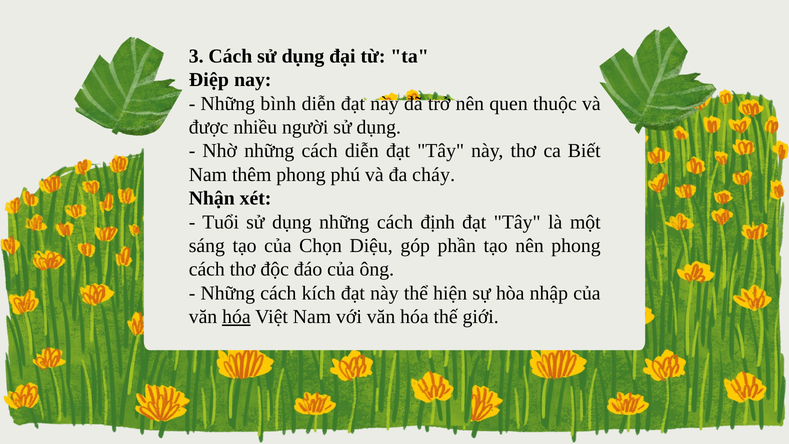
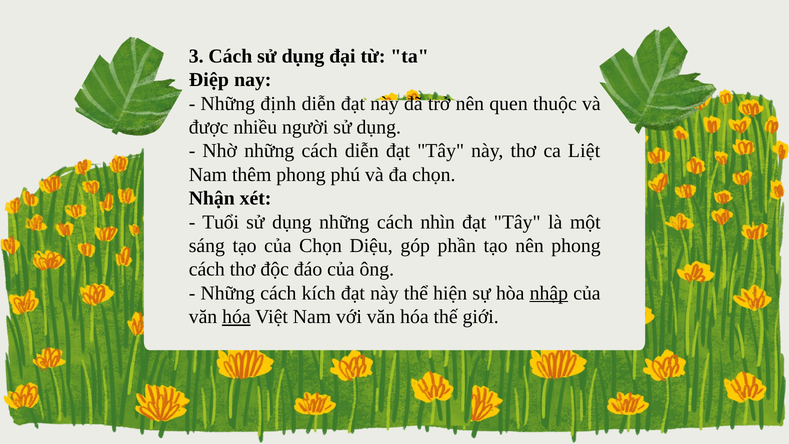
bình: bình -> định (278, 104)
Biết: Biết -> Liệt (584, 151)
đa cháy: cháy -> chọn (434, 175)
định: định -> nhìn (438, 222)
nhập underline: none -> present (549, 293)
